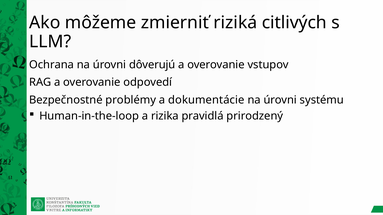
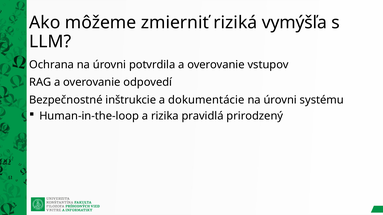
citlivých: citlivých -> vymýšľa (294, 23)
dôverujú: dôverujú -> potvrdila (152, 65)
problémy: problémy -> inštrukcie (131, 100)
